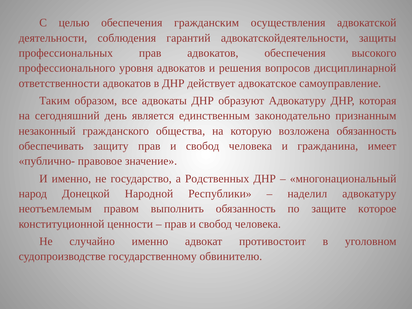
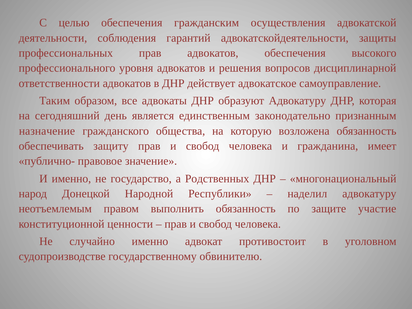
незаконный: незаконный -> назначение (47, 131)
которое: которое -> участие (377, 209)
